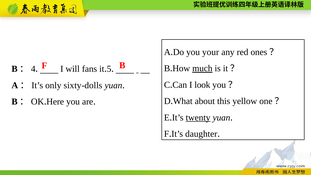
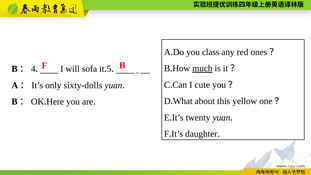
your: your -> class (211, 52)
fans: fans -> sofa (89, 69)
look: look -> cute (202, 85)
twenty underline: present -> none (198, 117)
